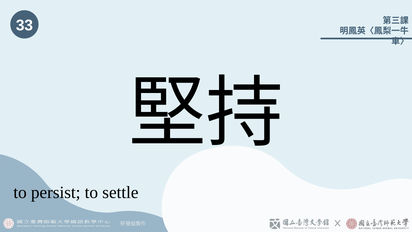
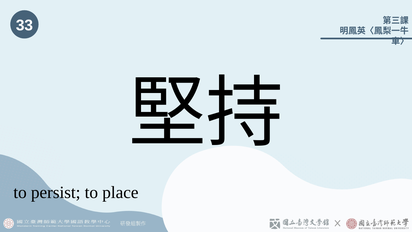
settle: settle -> place (120, 192)
